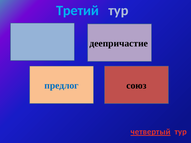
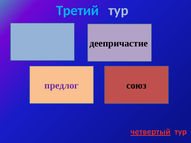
предлог colour: blue -> purple (62, 86)
